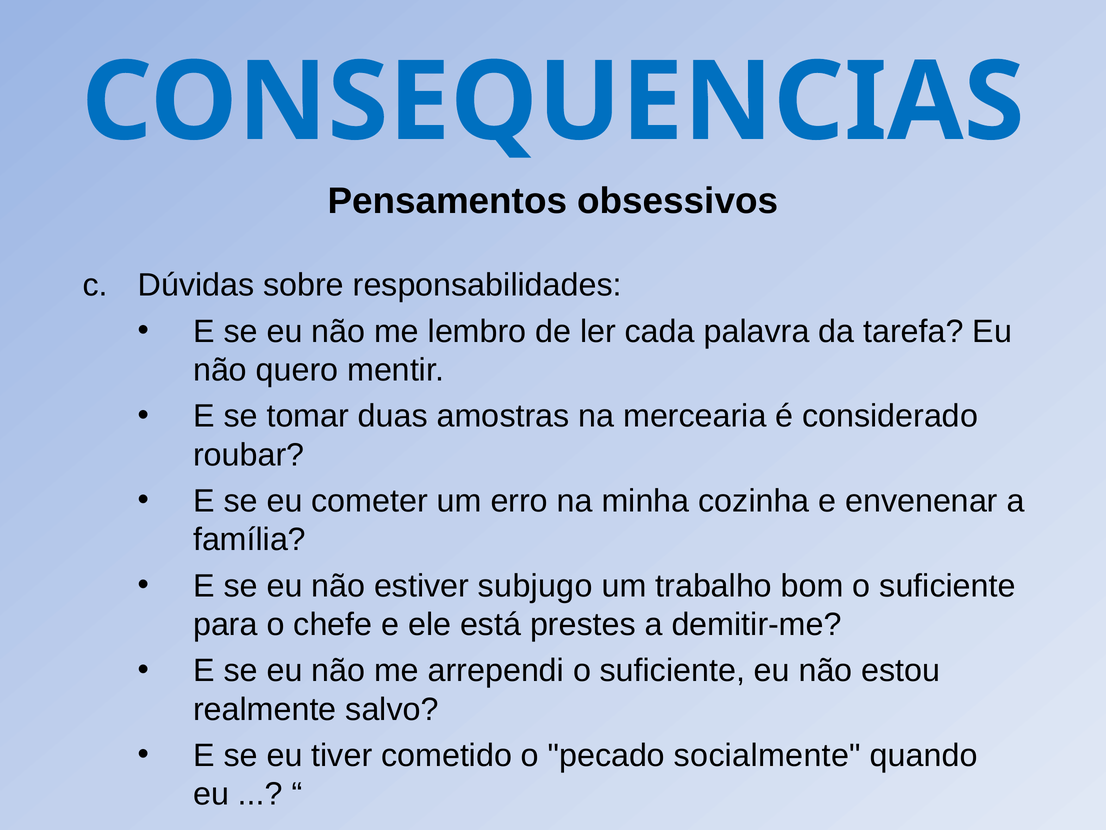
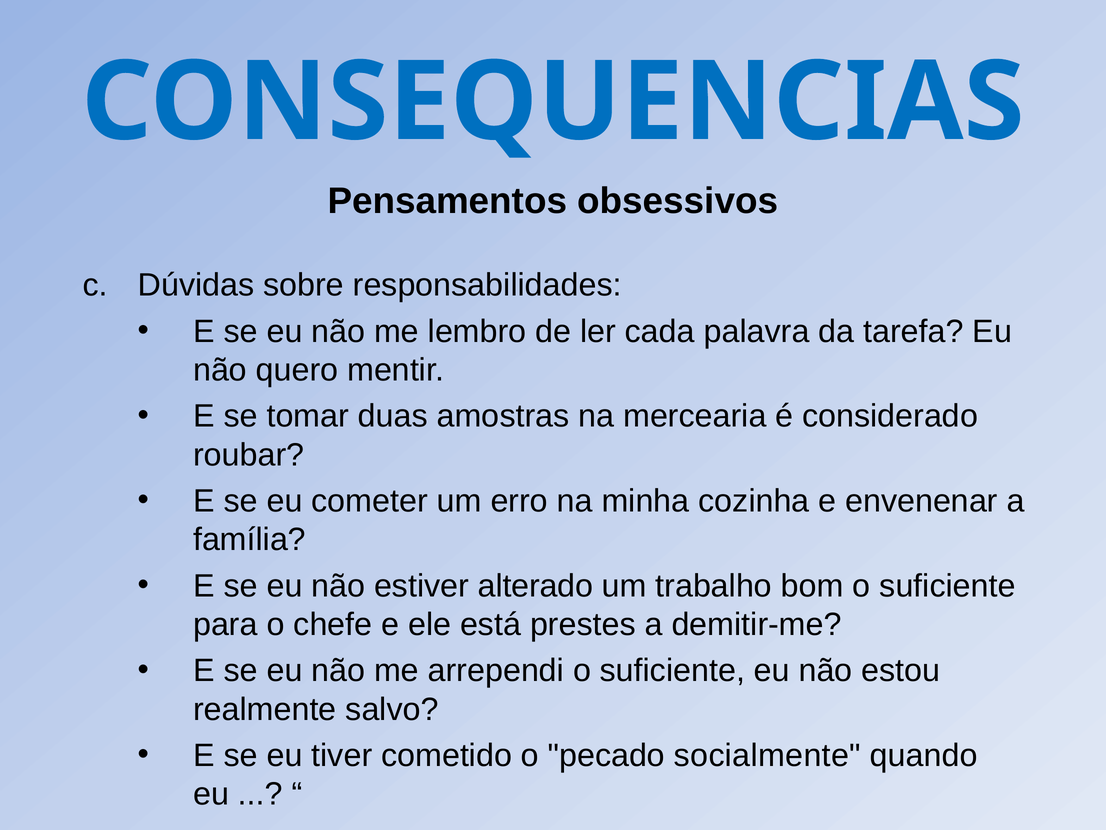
subjugo: subjugo -> alterado (535, 586)
